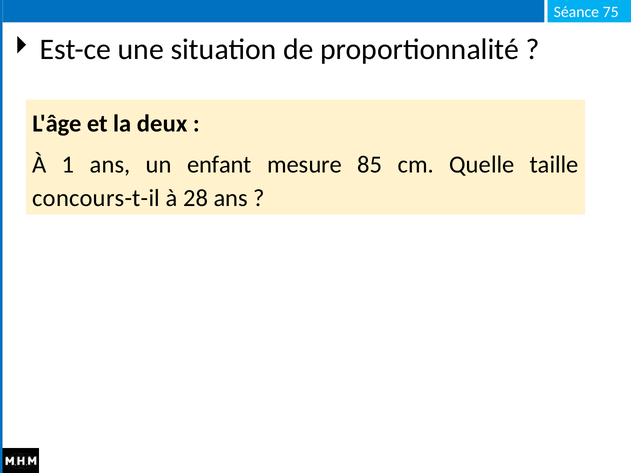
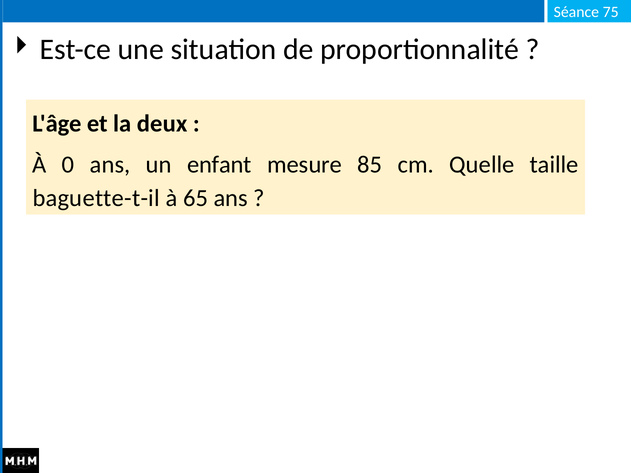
1: 1 -> 0 (68, 165)
concours-t-il: concours-t-il -> baguette-t-il (96, 198)
28: 28 -> 65 (196, 198)
